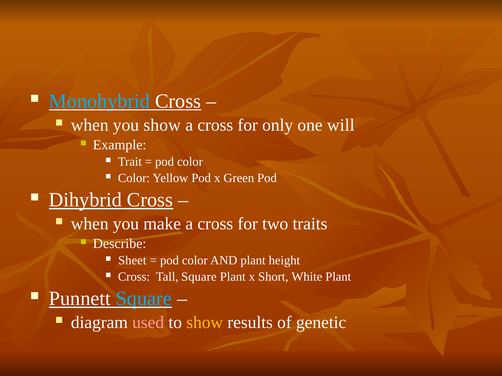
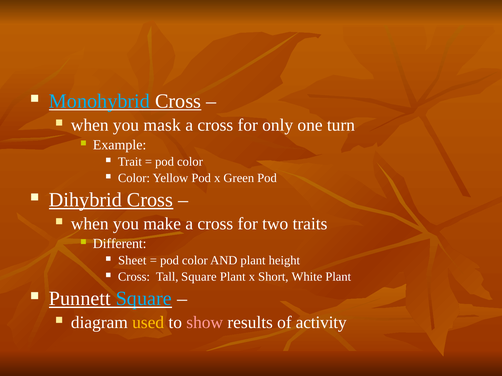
you show: show -> mask (162, 125)
will: will -> turn (341, 125)
Describe: Describe -> Different (120, 244)
used colour: pink -> yellow (148, 323)
show colour: yellow -> pink (205, 323)
genetic: genetic -> activity (321, 323)
